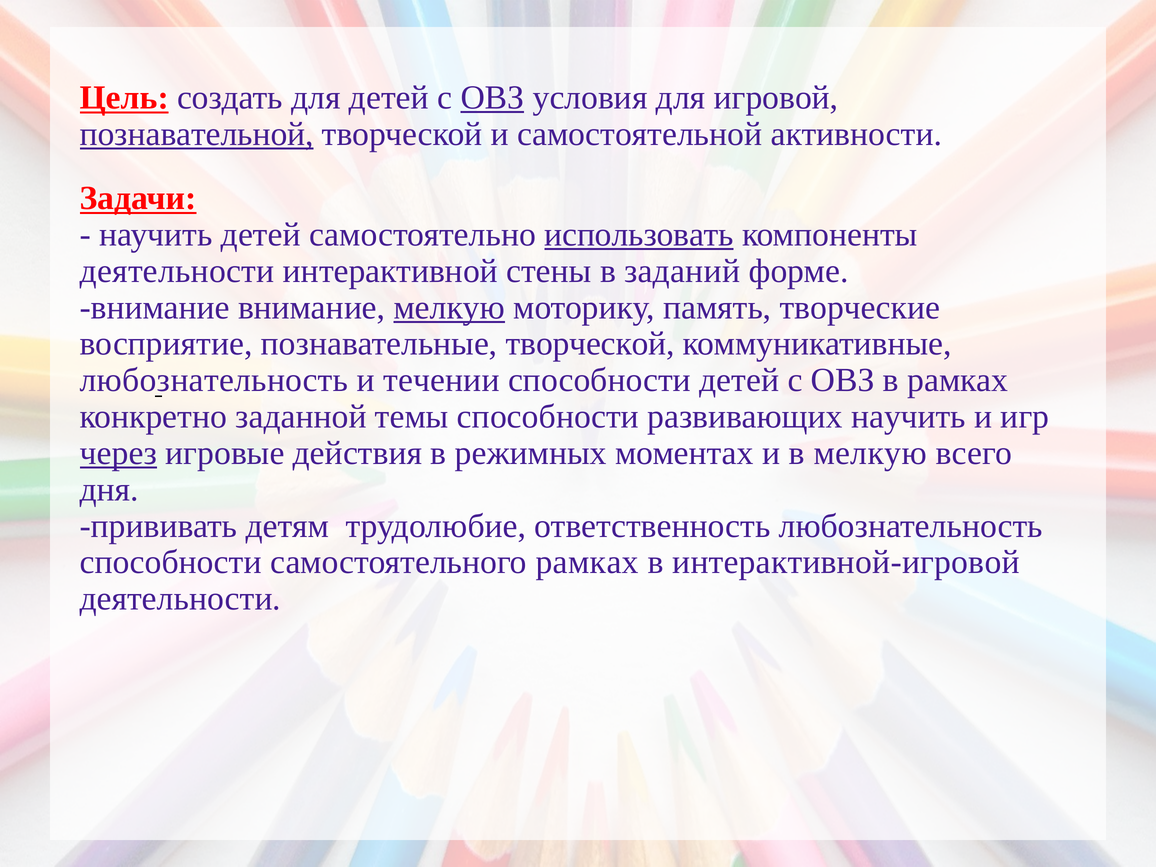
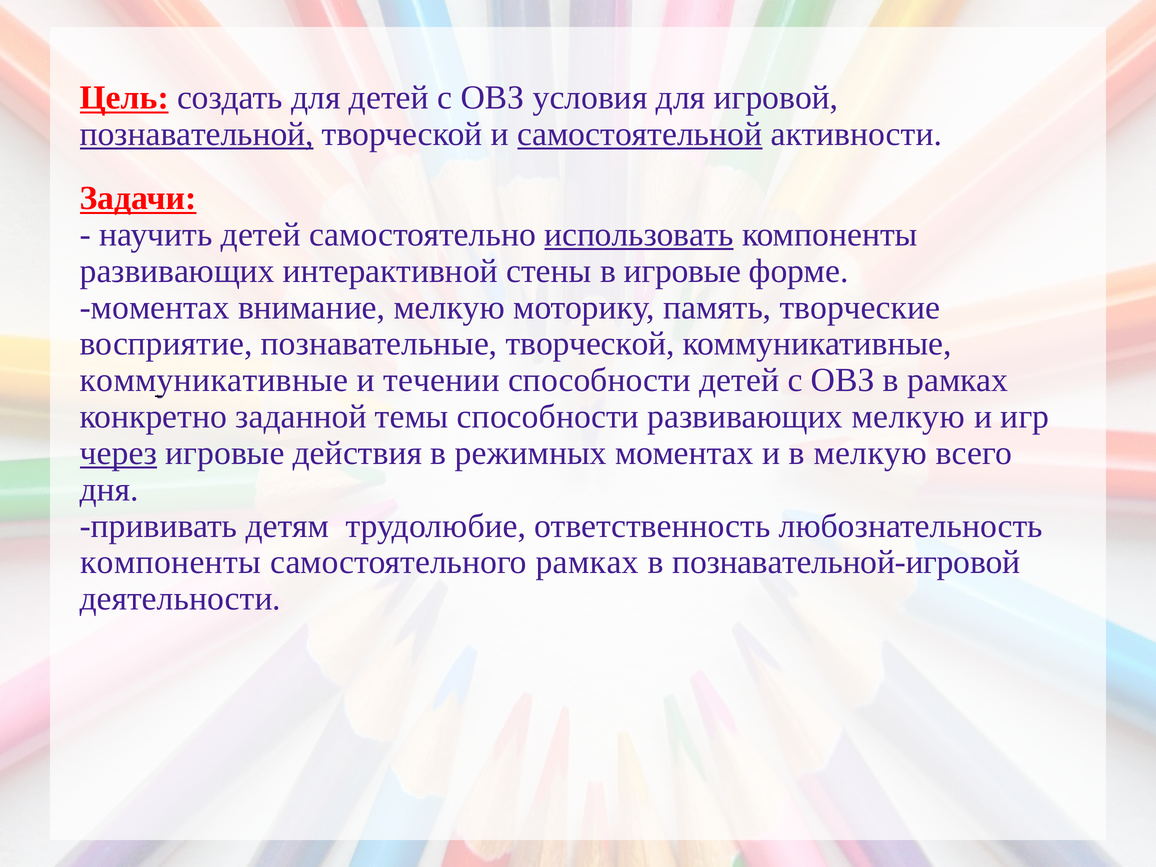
ОВЗ underline: present -> none (492, 98)
самостоятельной underline: none -> present (640, 134)
деятельности: деятельности -> развивающих (177, 271)
в заданий: заданий -> игровые (682, 271)
внимание: внимание -> моментах (155, 307)
мелкую underline: present -> none (449, 307)
любознательность: любознательность -> коммуникативные (214, 380)
развивающих научить: научить -> мелкую (908, 417)
способности: способности -> компоненты (171, 562)
интерактивной-игровой: интерактивной-игровой -> познавательной-игровой (846, 562)
